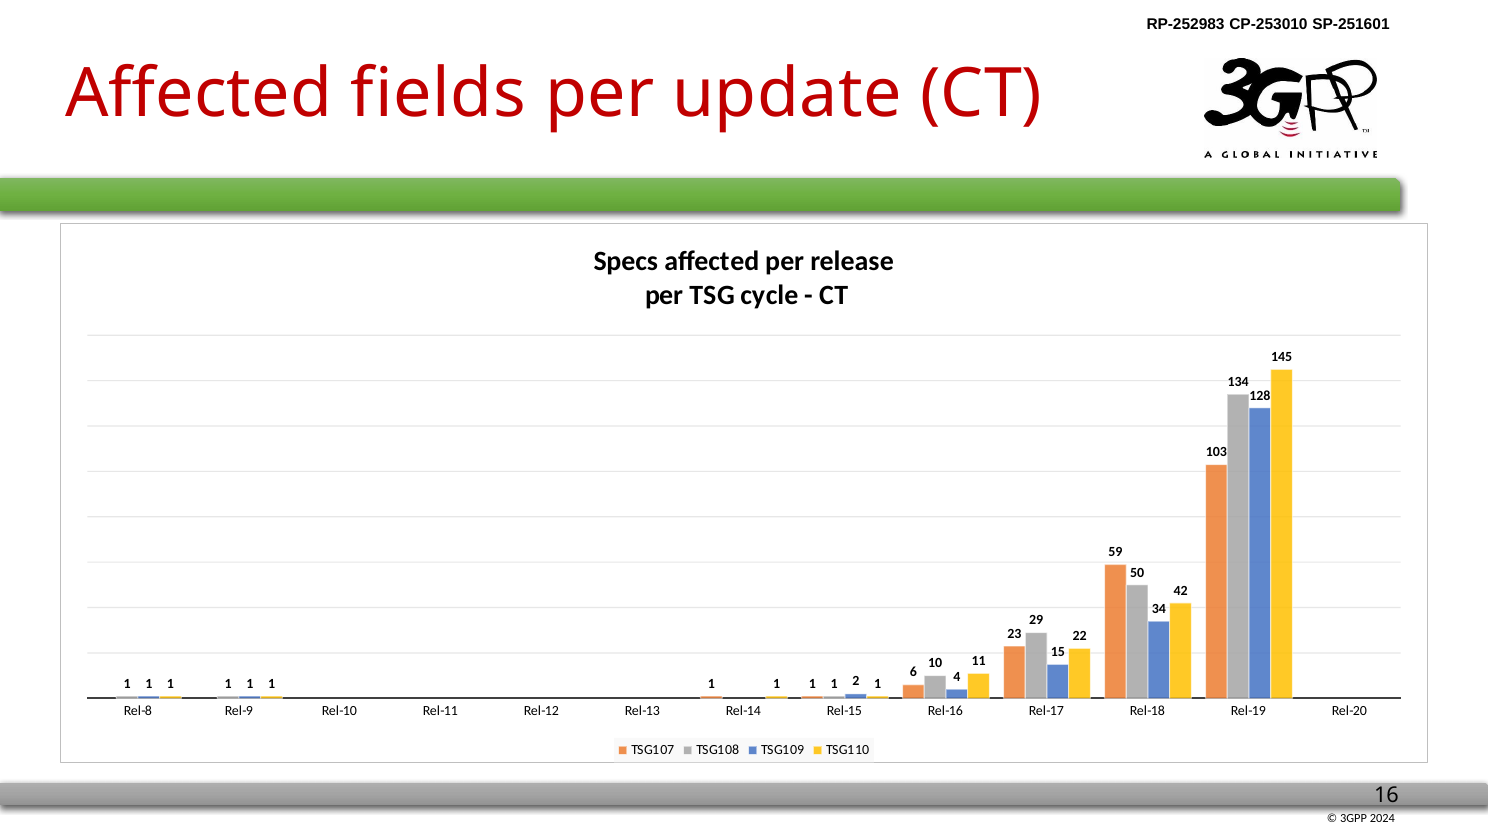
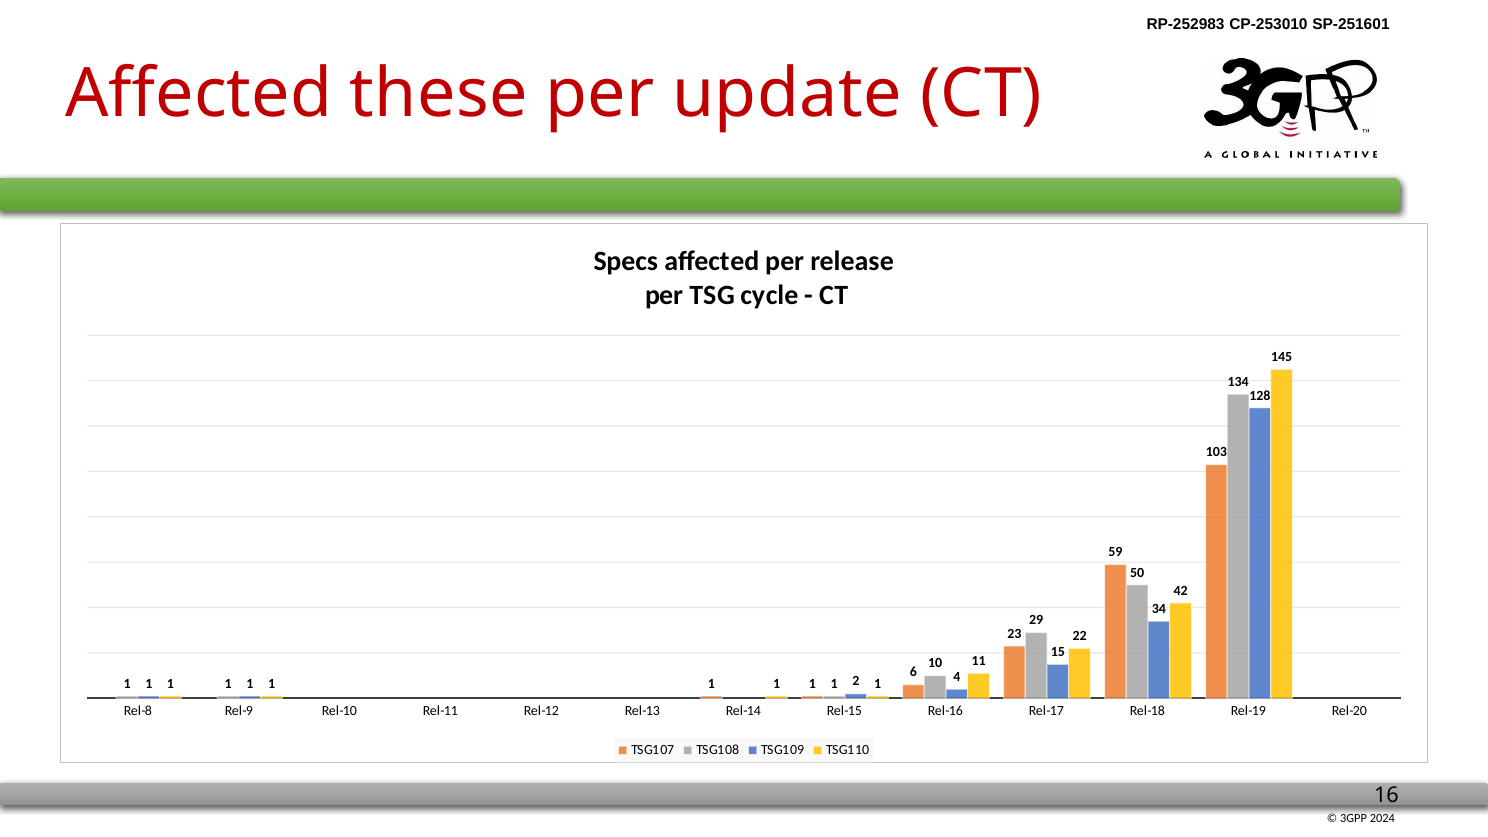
fields: fields -> these (439, 94)
